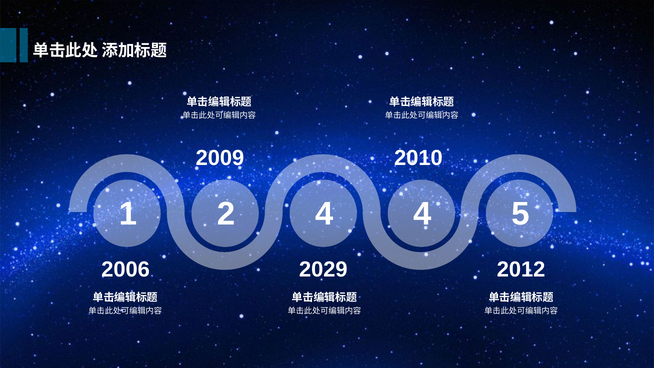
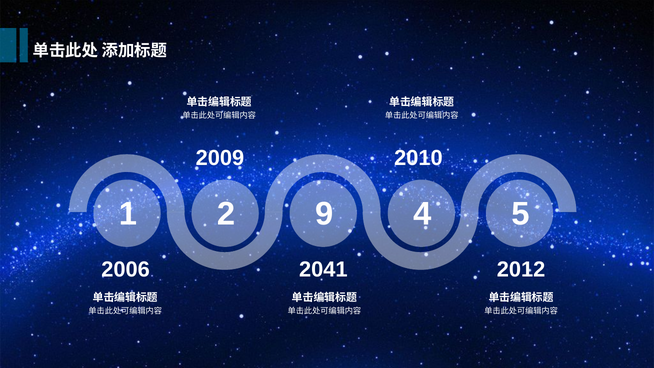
2 4: 4 -> 9 (324, 214)
2029: 2029 -> 2041 (323, 270)
